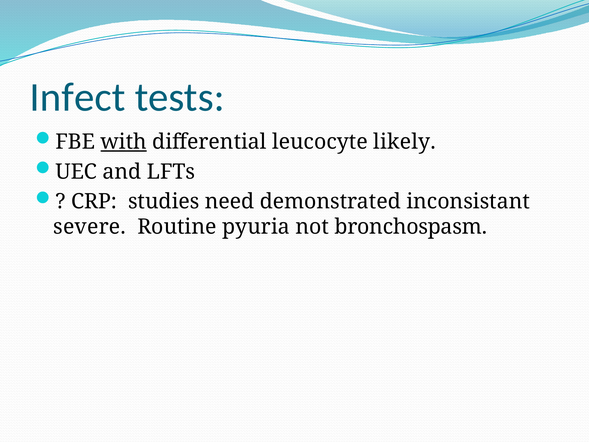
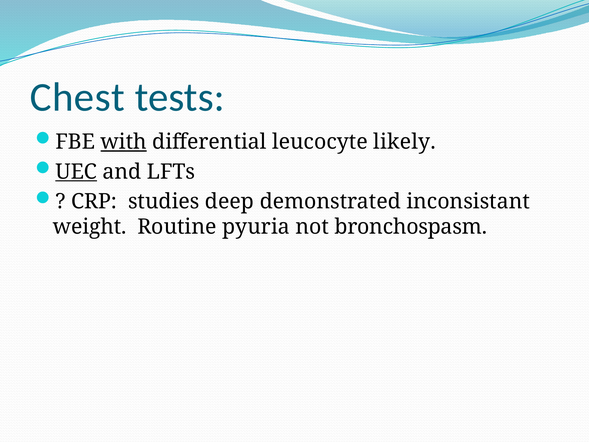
Infect: Infect -> Chest (77, 97)
UEC underline: none -> present (76, 172)
need: need -> deep (229, 201)
severe: severe -> weight (90, 227)
